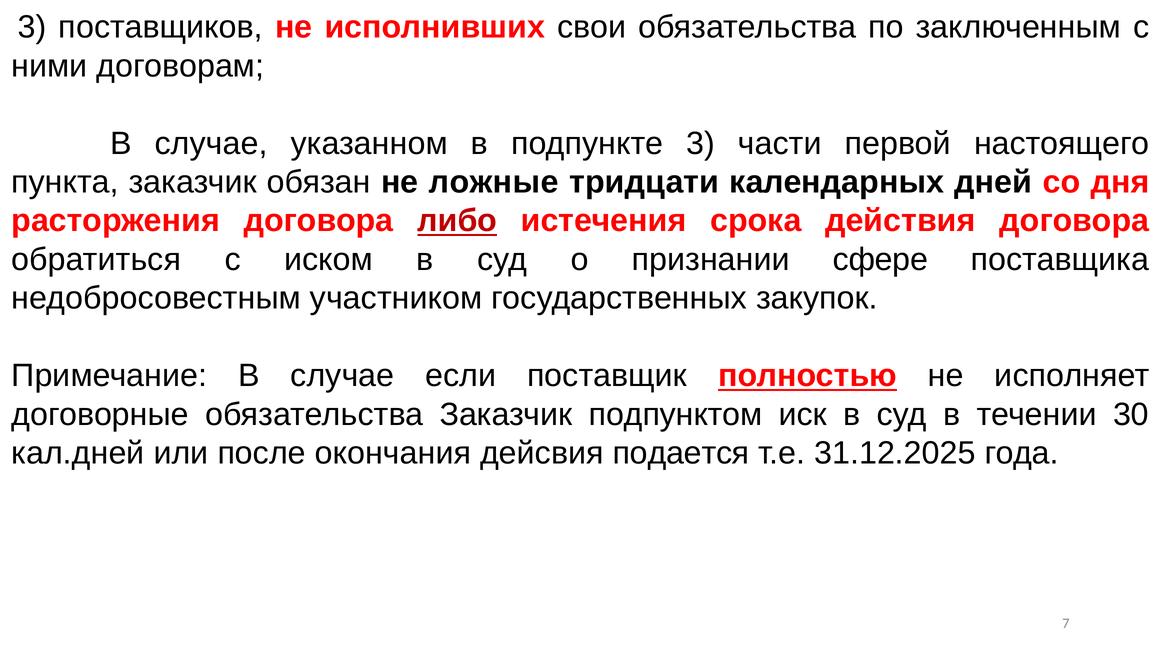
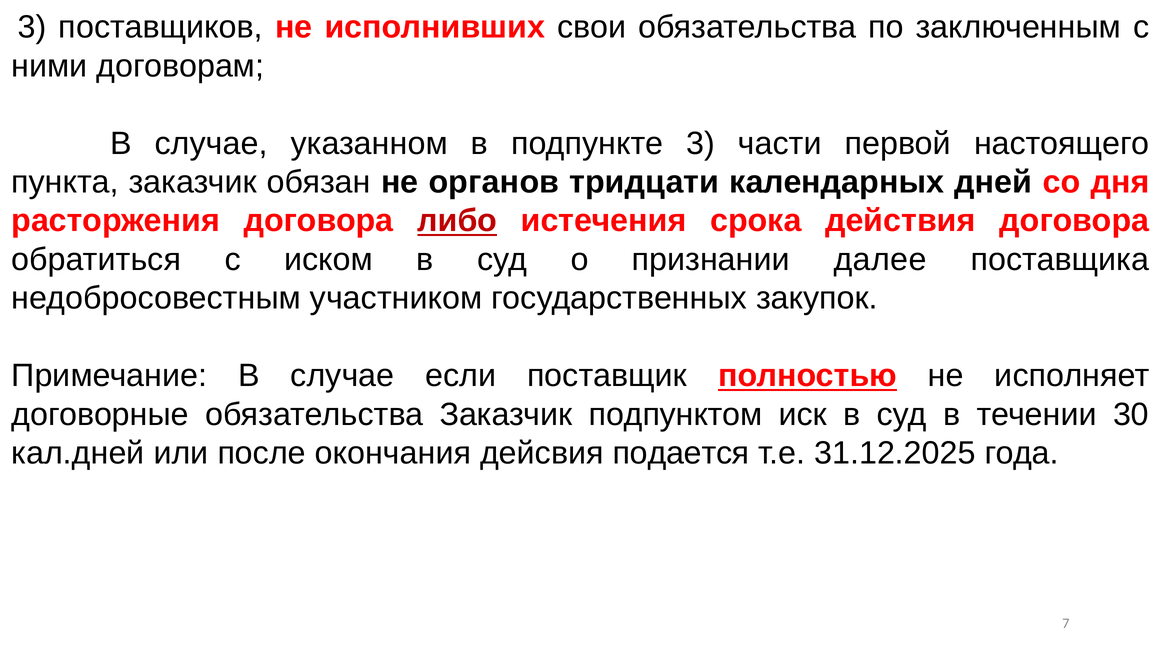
ложные: ложные -> органов (494, 182)
сфере: сфере -> далее (880, 260)
